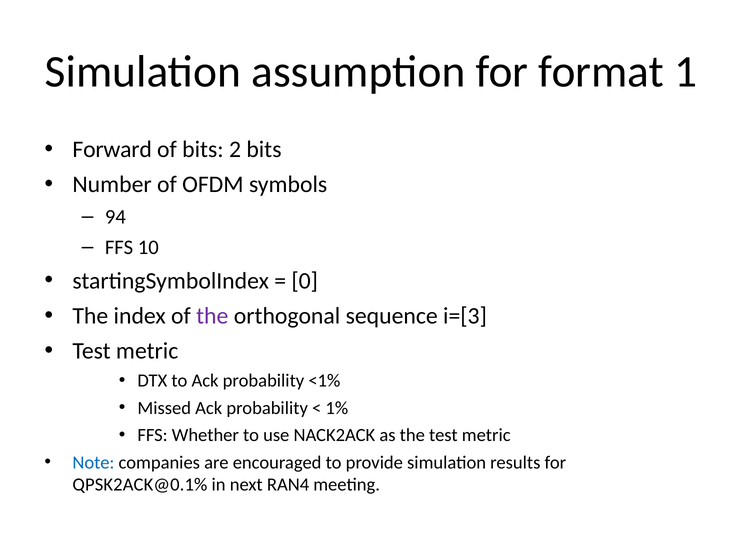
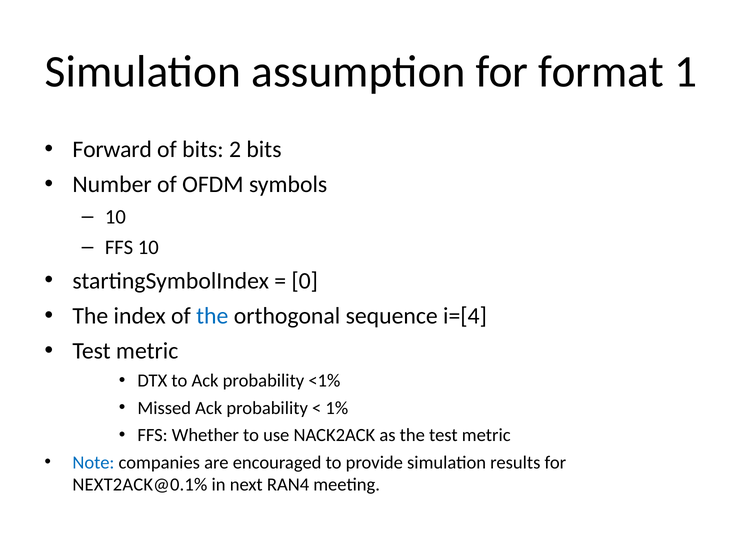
94: 94 -> 10 (115, 217)
the colour: purple -> blue (212, 316)
i=[3: i=[3 -> i=[4 (465, 316)
QPSK2ACK@0.1%: QPSK2ACK@0.1% -> NEXT2ACK@0.1% (140, 485)
